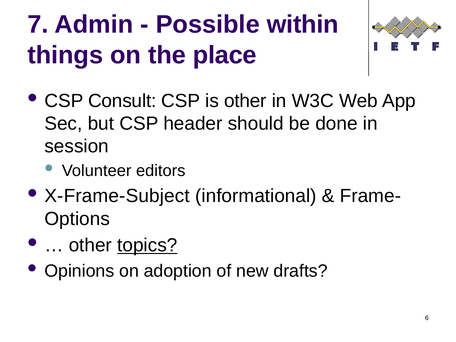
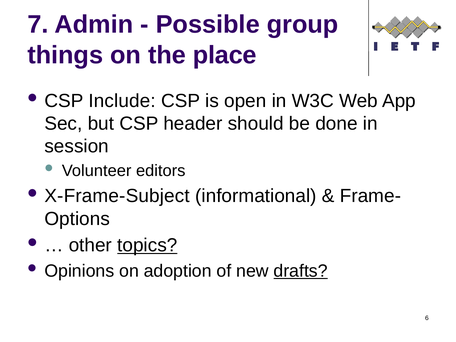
within: within -> group (303, 25)
Consult: Consult -> Include (122, 101)
is other: other -> open (245, 101)
drafts underline: none -> present (301, 271)
